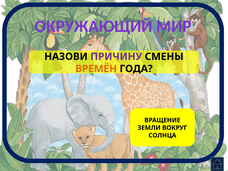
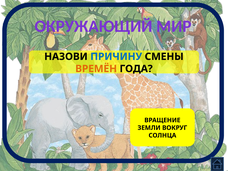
ПРИЧИНУ colour: purple -> blue (116, 57)
